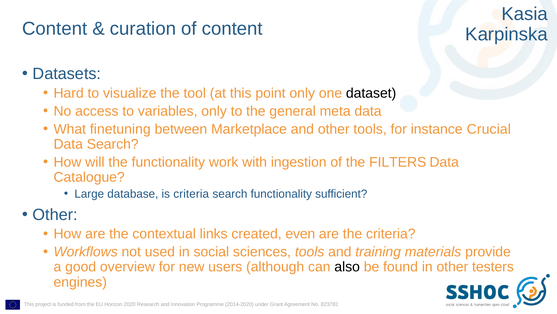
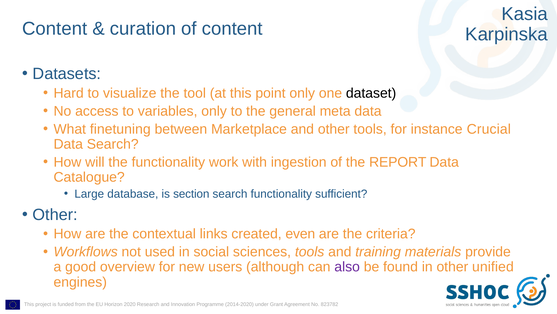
FILTERS: FILTERS -> REPORT (398, 162)
is criteria: criteria -> section (191, 193)
also colour: black -> purple (347, 266)
testers: testers -> unified (493, 266)
